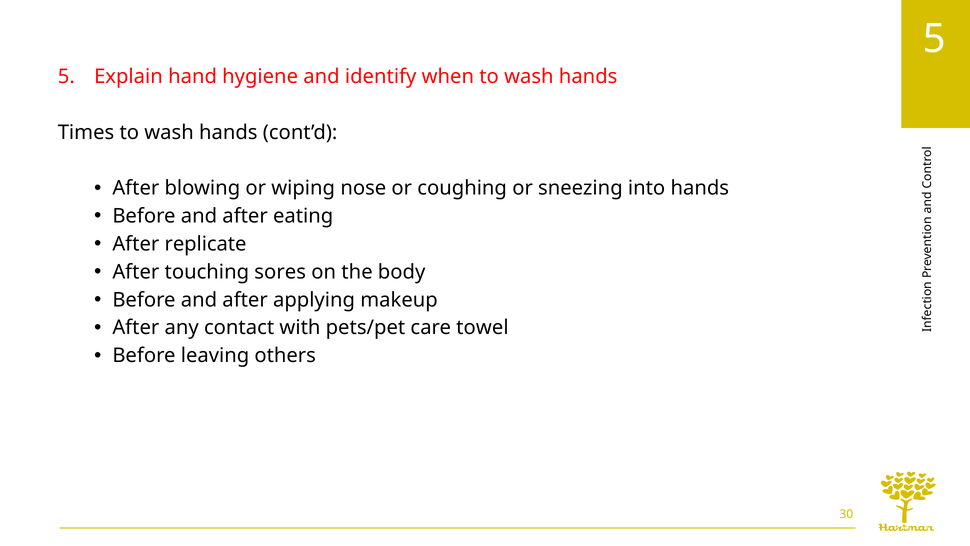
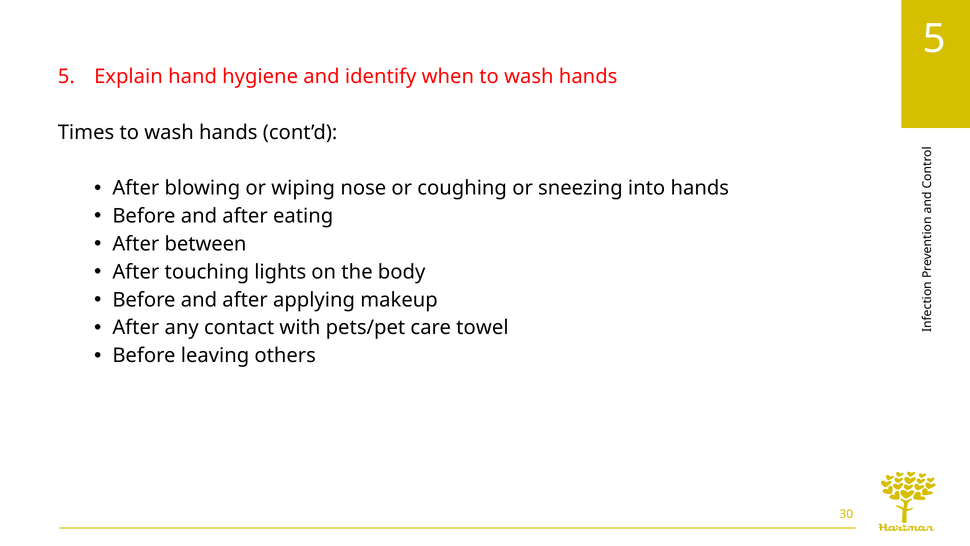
replicate: replicate -> between (206, 244)
sores: sores -> lights (280, 272)
